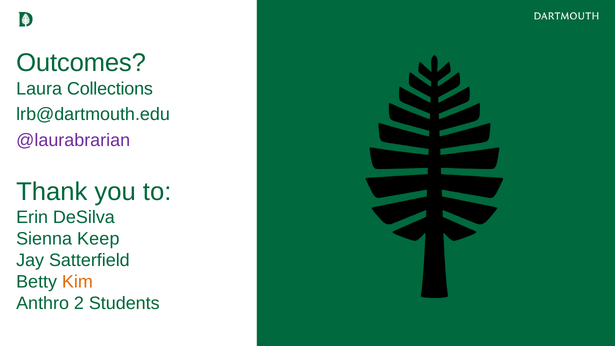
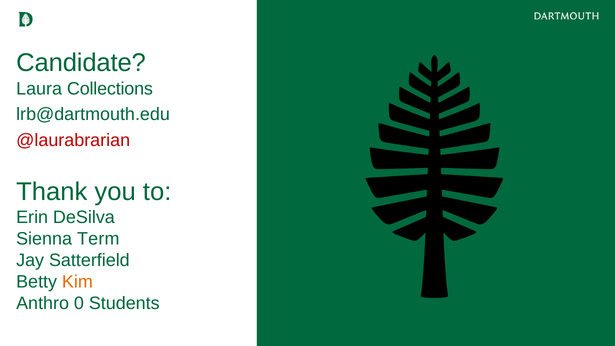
Outcomes: Outcomes -> Candidate (81, 63)
@laurabrarian colour: purple -> red (73, 140)
Keep: Keep -> Term (98, 239)
2: 2 -> 0 (79, 303)
